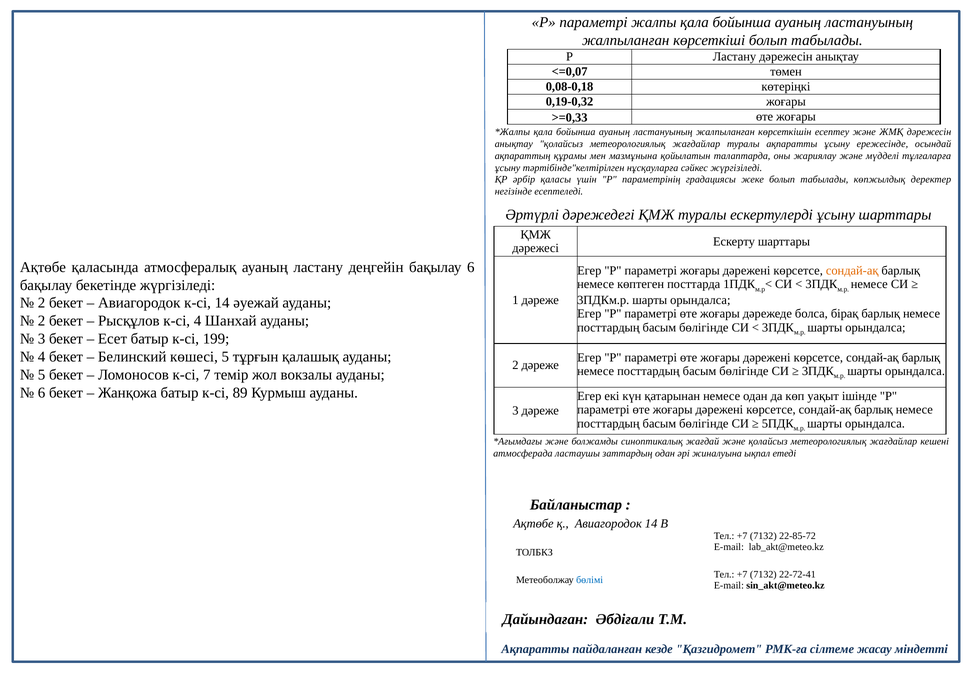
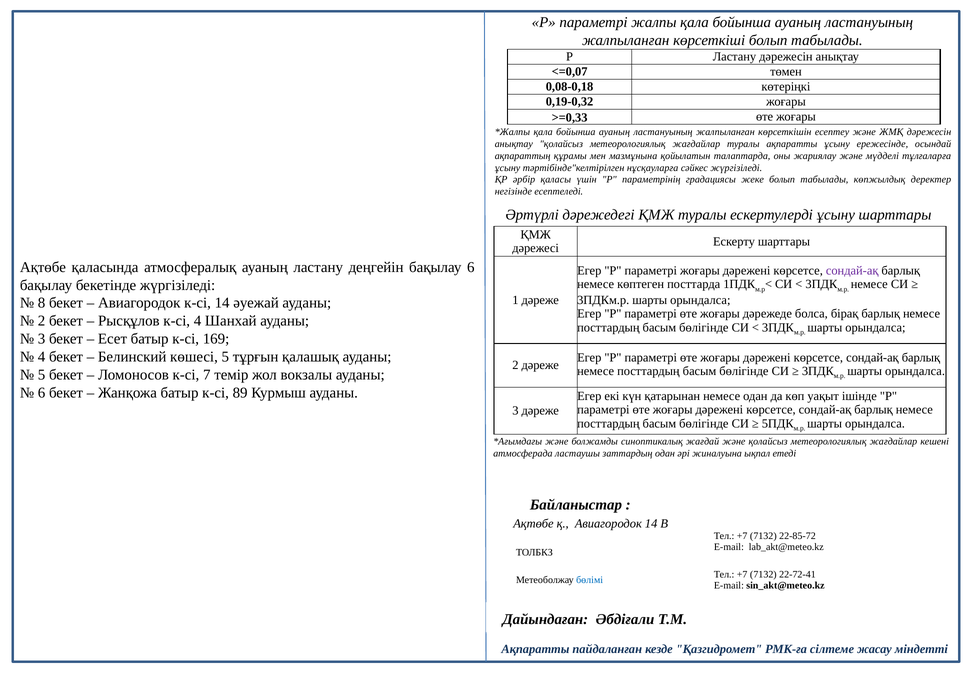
сондай-ақ colour: orange -> purple (852, 270)
2: 2 -> 8 (42, 303)
199: 199 -> 169 (216, 339)
